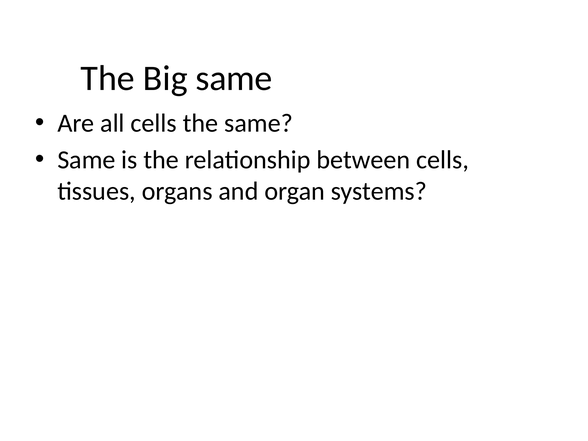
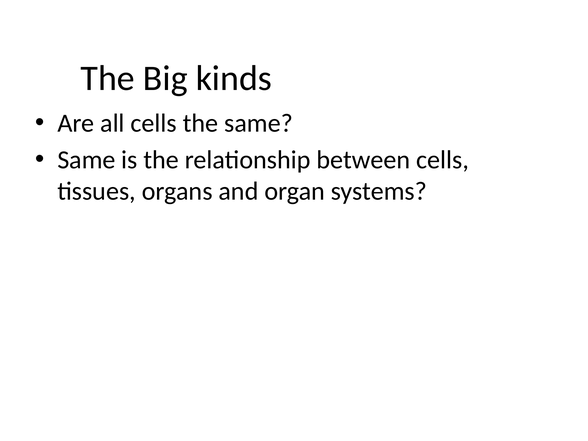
Big same: same -> kinds (234, 78)
